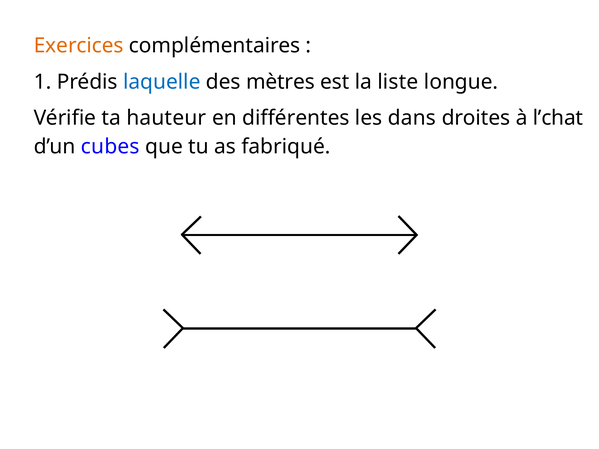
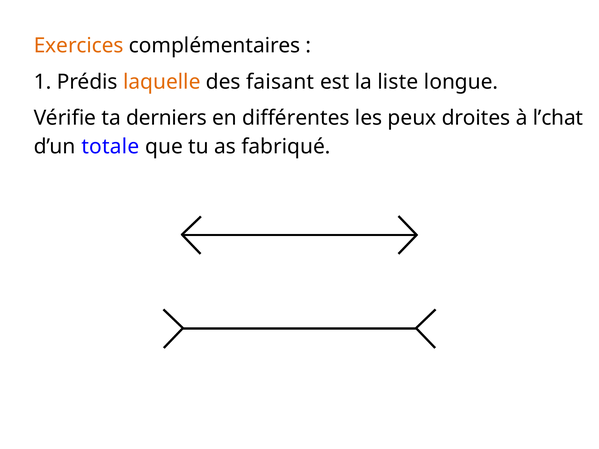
laquelle colour: blue -> orange (162, 82)
mètres: mètres -> faisant (280, 82)
hauteur: hauteur -> derniers (167, 118)
dans: dans -> peux (412, 118)
cubes: cubes -> totale (110, 147)
